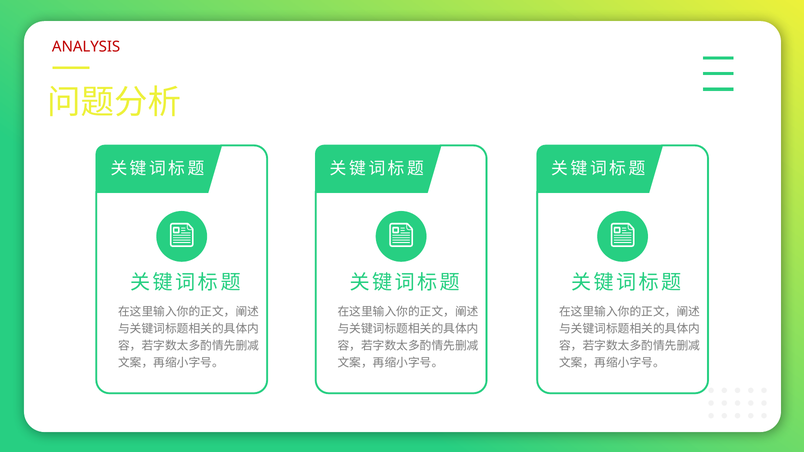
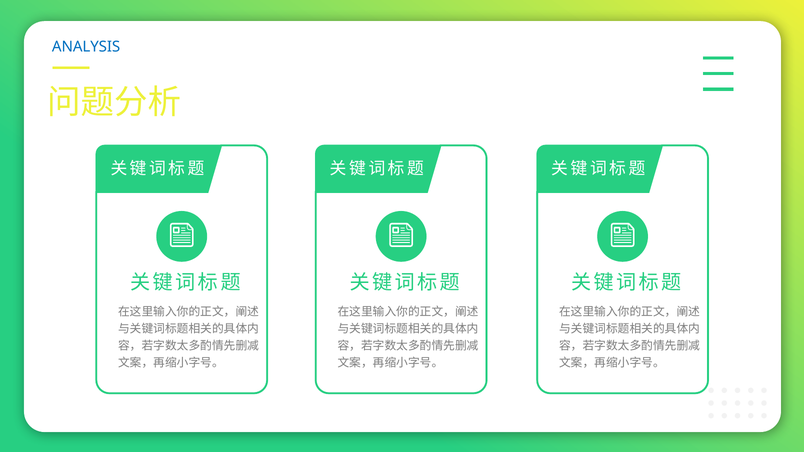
ANALYSIS colour: red -> blue (86, 47)
